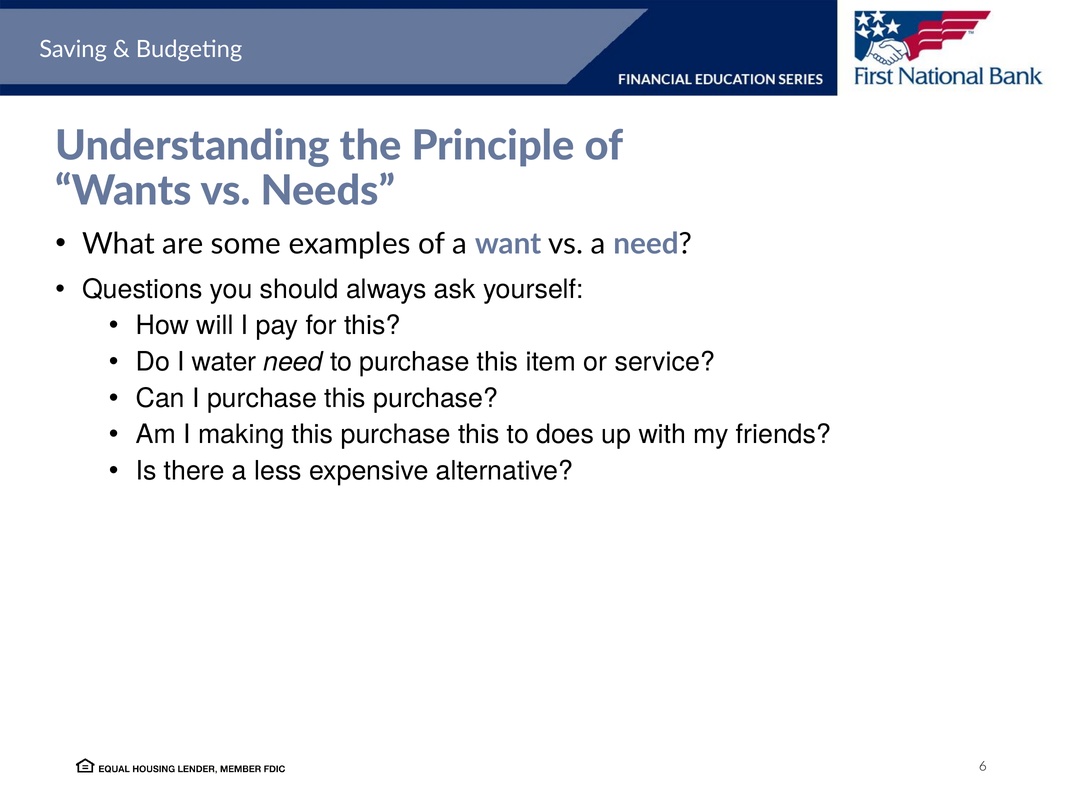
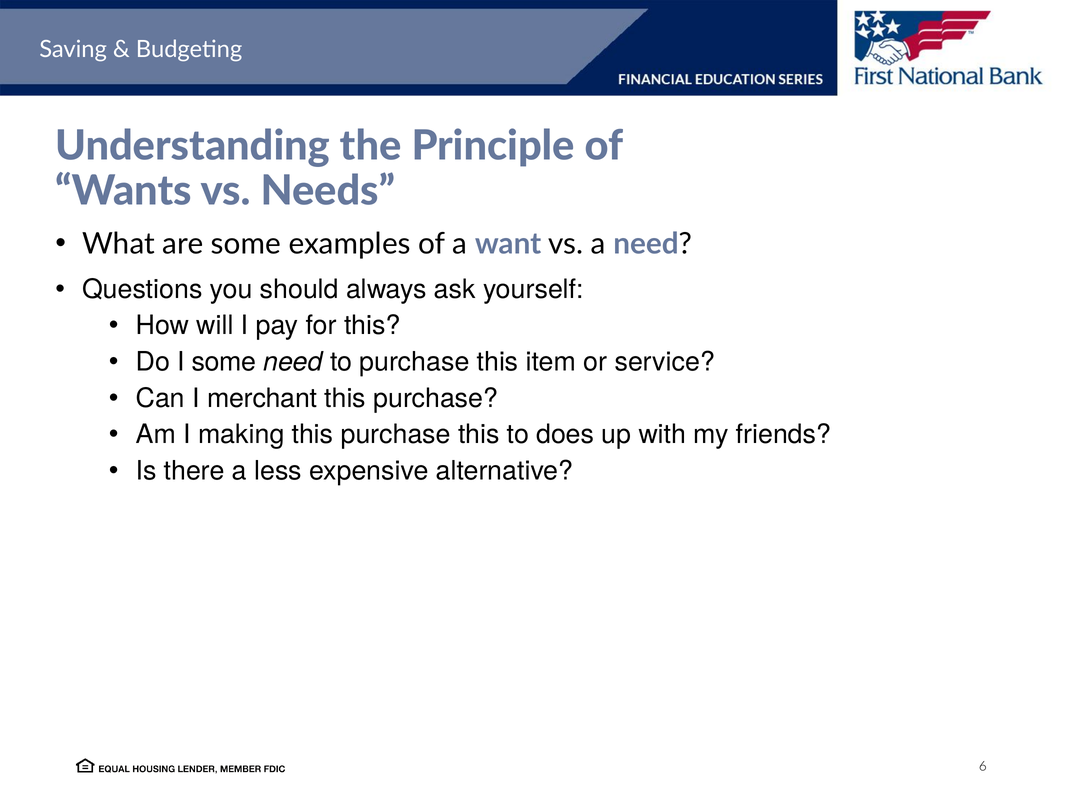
I water: water -> some (224, 362)
I purchase: purchase -> merchant (262, 398)
